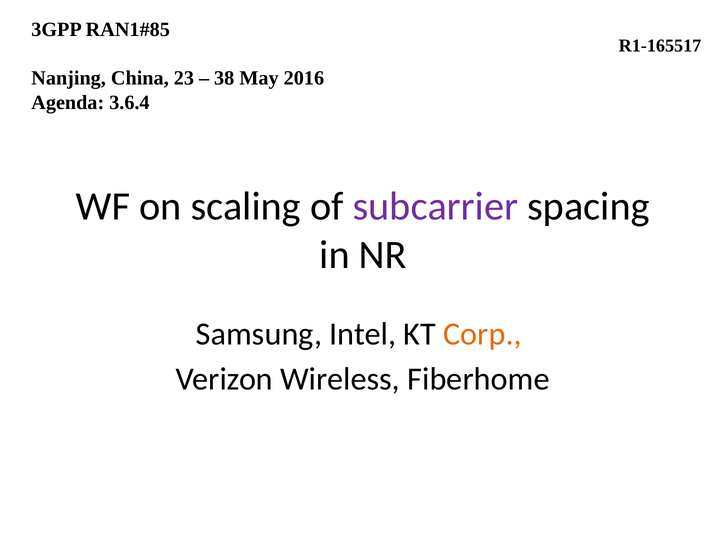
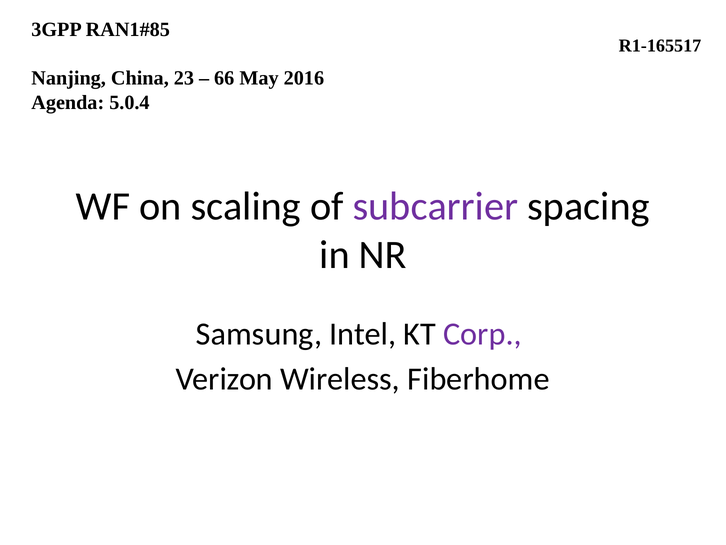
38: 38 -> 66 (224, 78)
3.6.4: 3.6.4 -> 5.0.4 (129, 102)
Corp colour: orange -> purple (483, 334)
